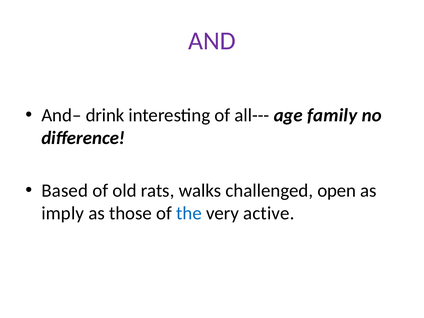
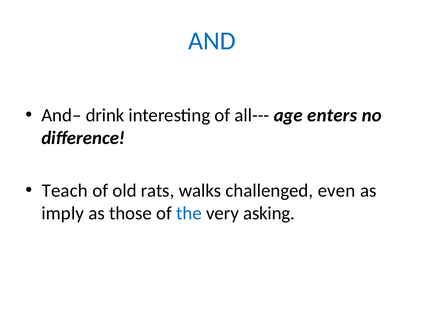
AND colour: purple -> blue (212, 41)
family: family -> enters (332, 115)
Based: Based -> Teach (65, 191)
open: open -> even (337, 191)
active: active -> asking (269, 213)
